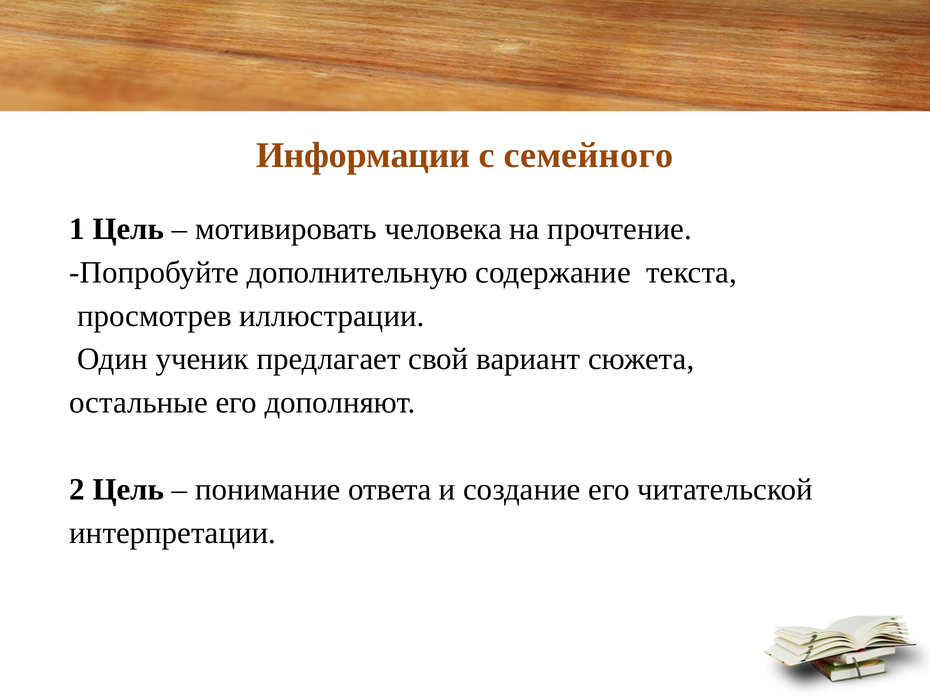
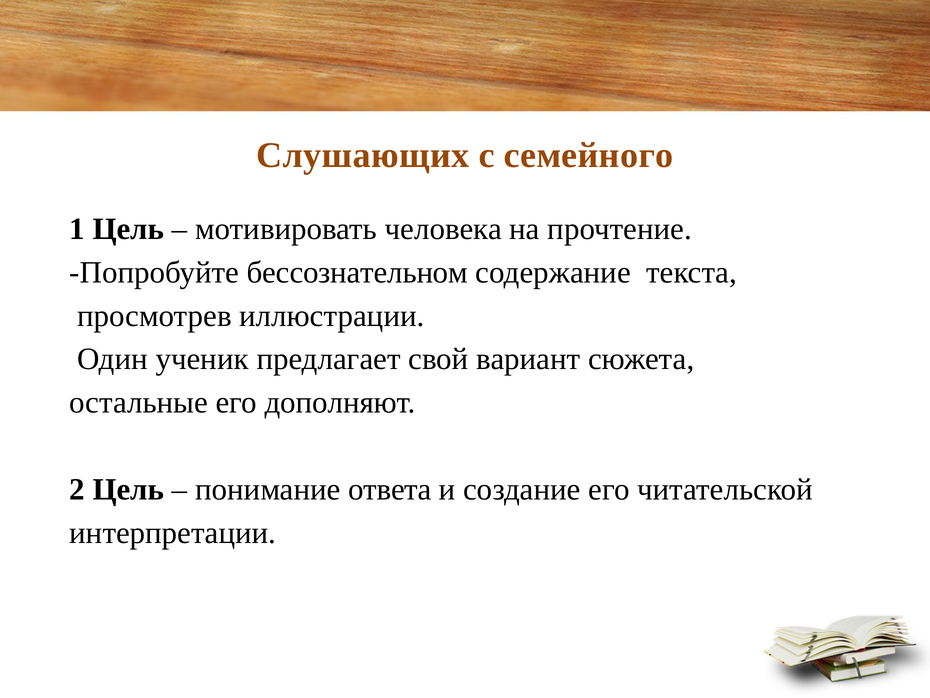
Информации: Информации -> Слушающих (363, 155)
дополнительную: дополнительную -> бессознательном (357, 272)
